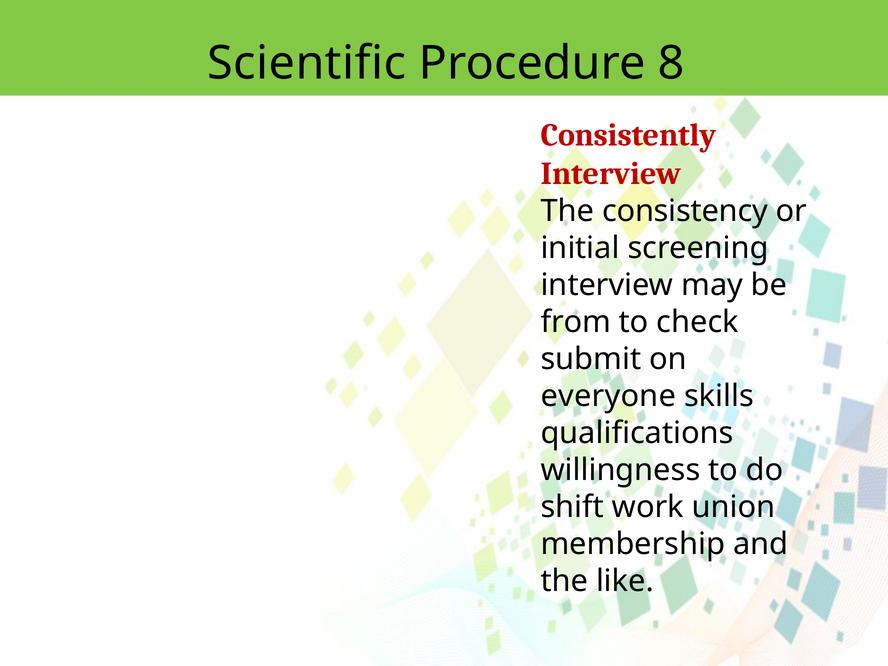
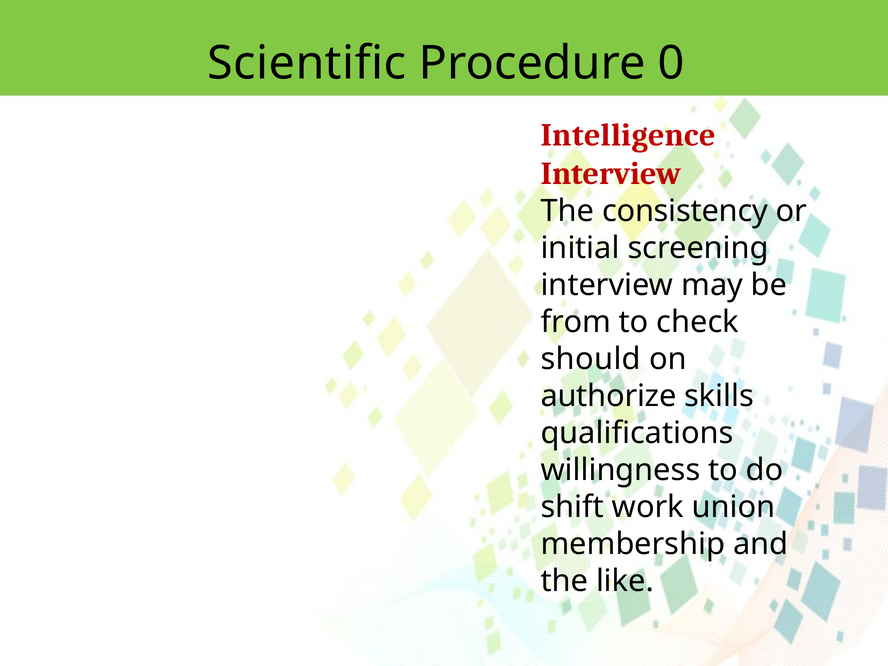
8: 8 -> 0 (671, 63)
Consistently: Consistently -> Intelligence (628, 135)
submit: submit -> should (591, 359)
everyone: everyone -> authorize (609, 396)
